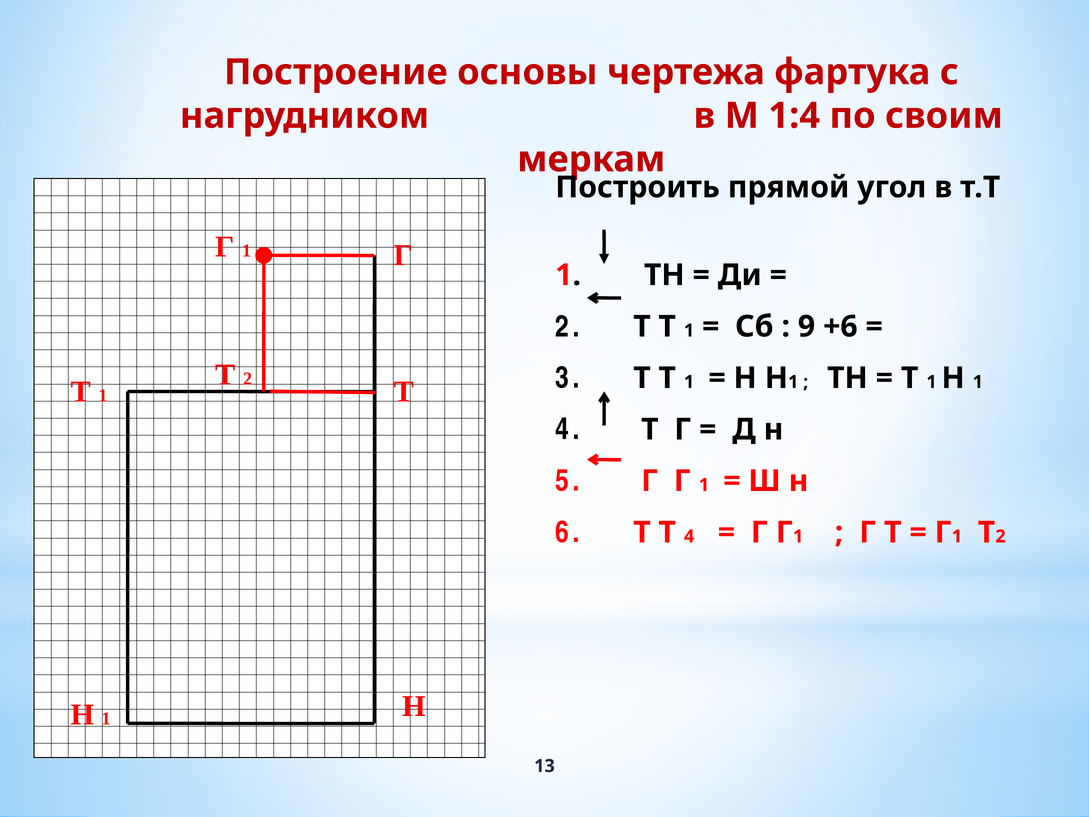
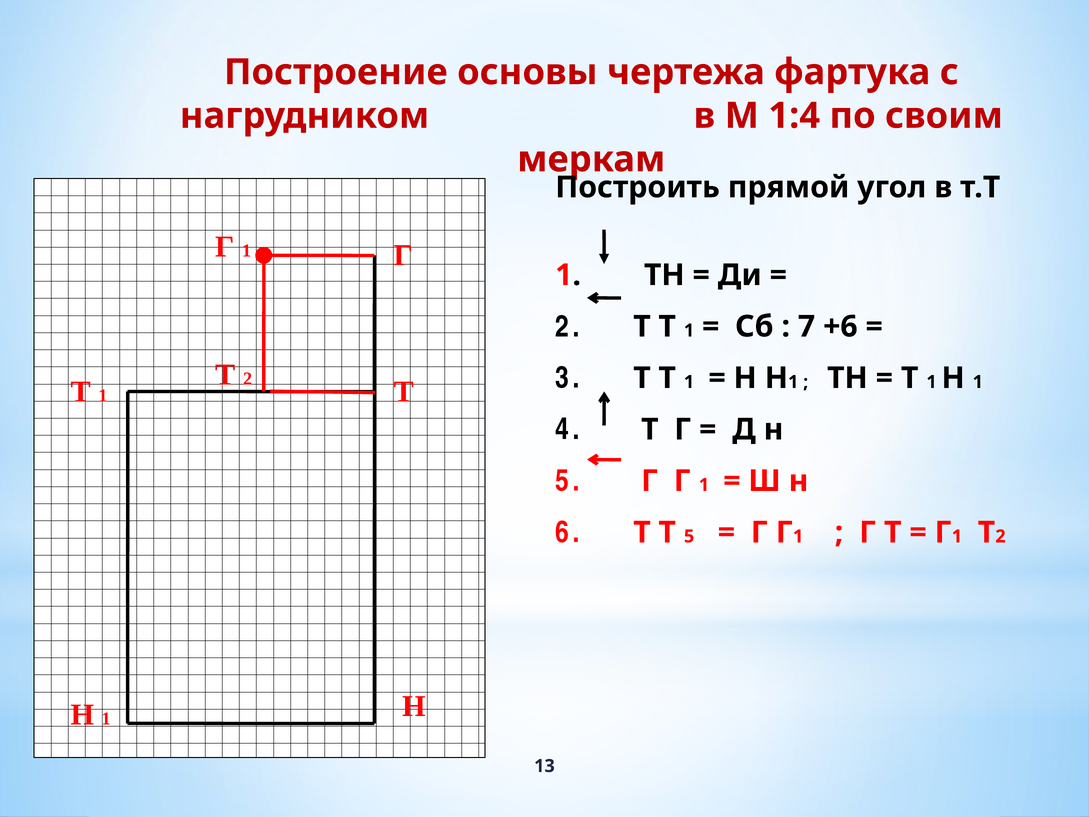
9: 9 -> 7 (806, 326)
Т 4: 4 -> 5 (689, 536)
